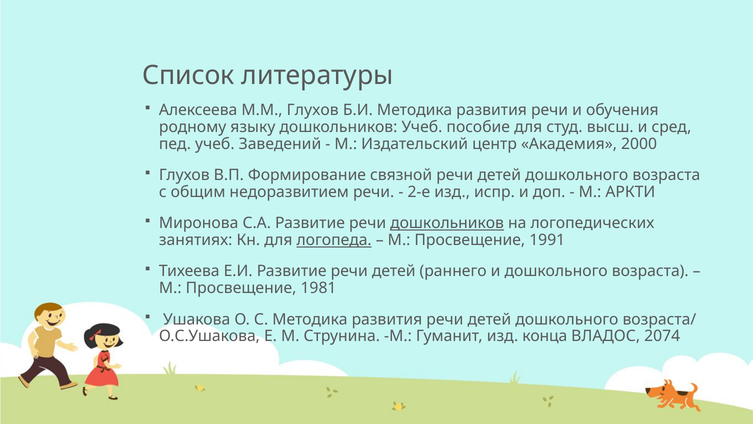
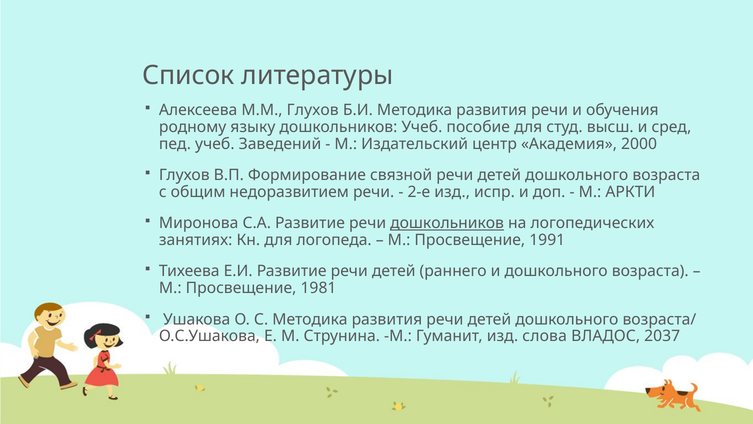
логопеда underline: present -> none (334, 240)
конца: конца -> слова (545, 336)
2074: 2074 -> 2037 (662, 336)
